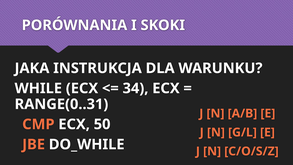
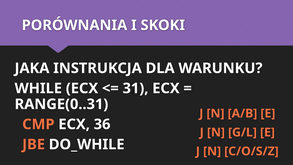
34: 34 -> 31 (135, 88)
50: 50 -> 36 (102, 124)
